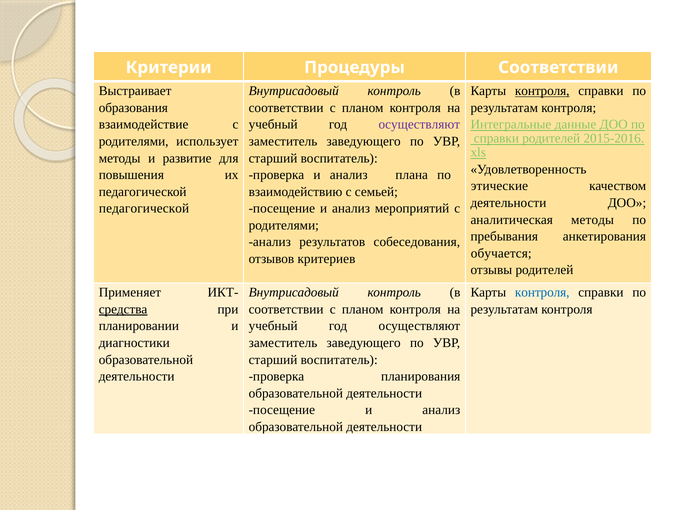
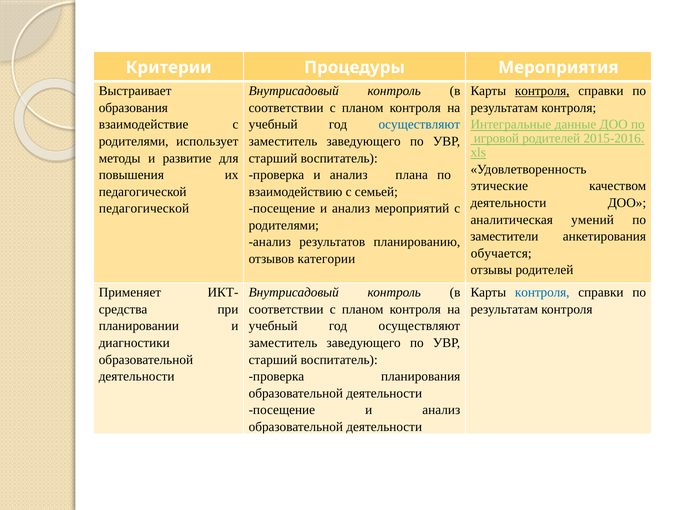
Процедуры Соответствии: Соответствии -> Мероприятия (558, 67)
осуществляют colour: purple -> blue (419, 125)
справки: справки -> игровой (496, 139)
аналитическая методы: методы -> умений (593, 220)
пребывания: пребывания -> заместители (504, 236)
собеседования: собеседования -> планированию (417, 242)
критериев: критериев -> категории (326, 259)
средства underline: present -> none (123, 309)
